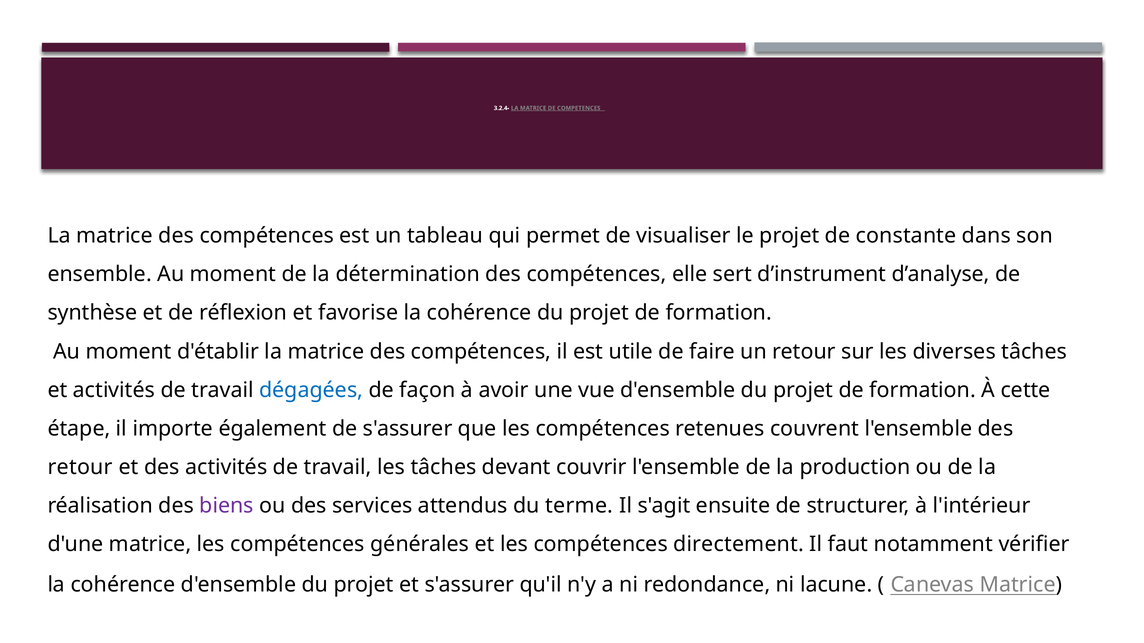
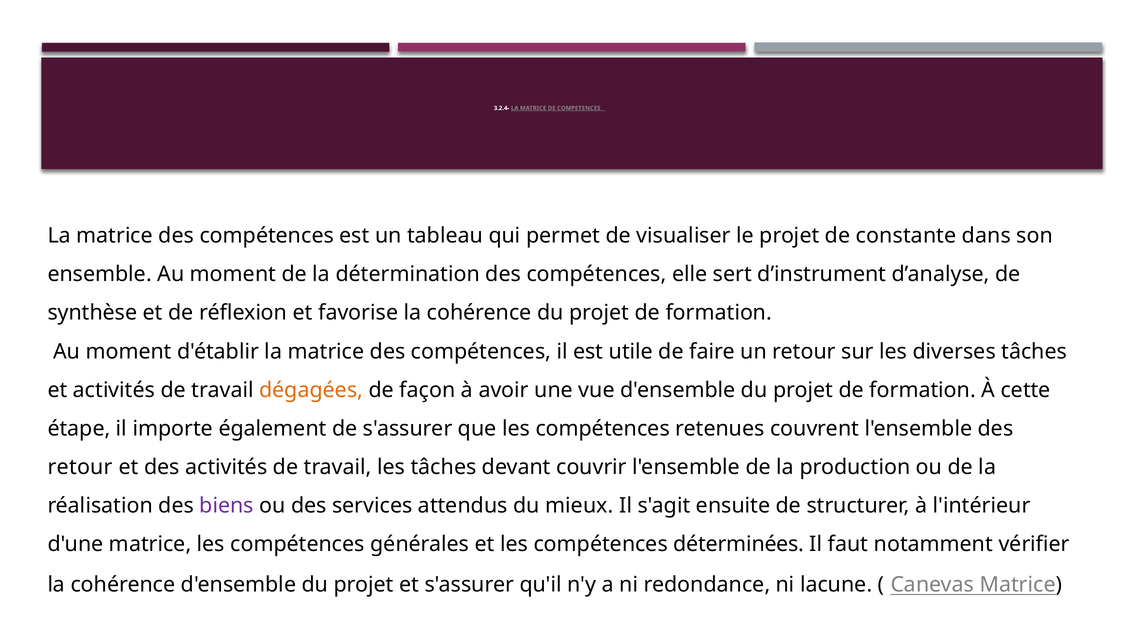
dégagées colour: blue -> orange (311, 390)
terme: terme -> mieux (579, 506)
directement: directement -> déterminées (739, 545)
